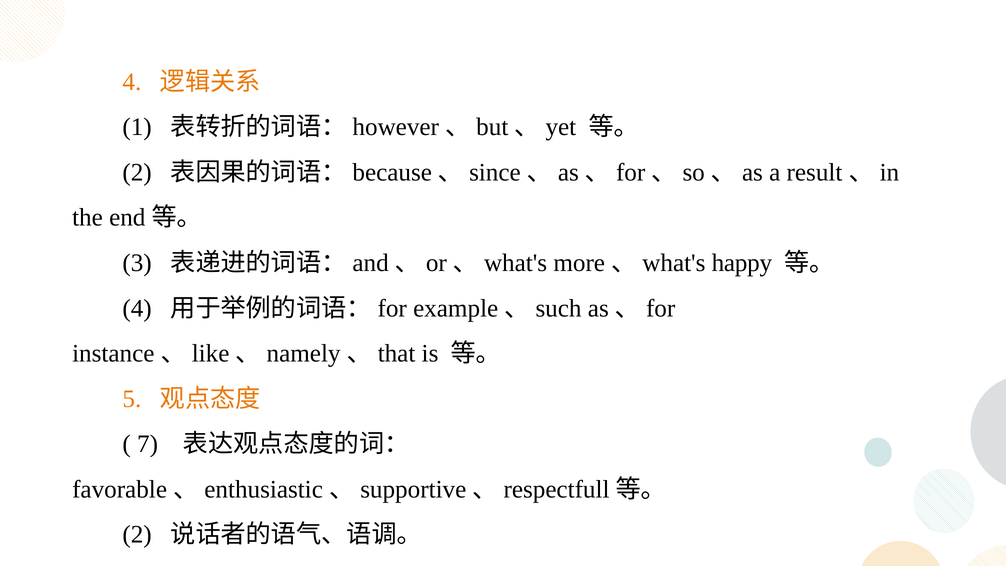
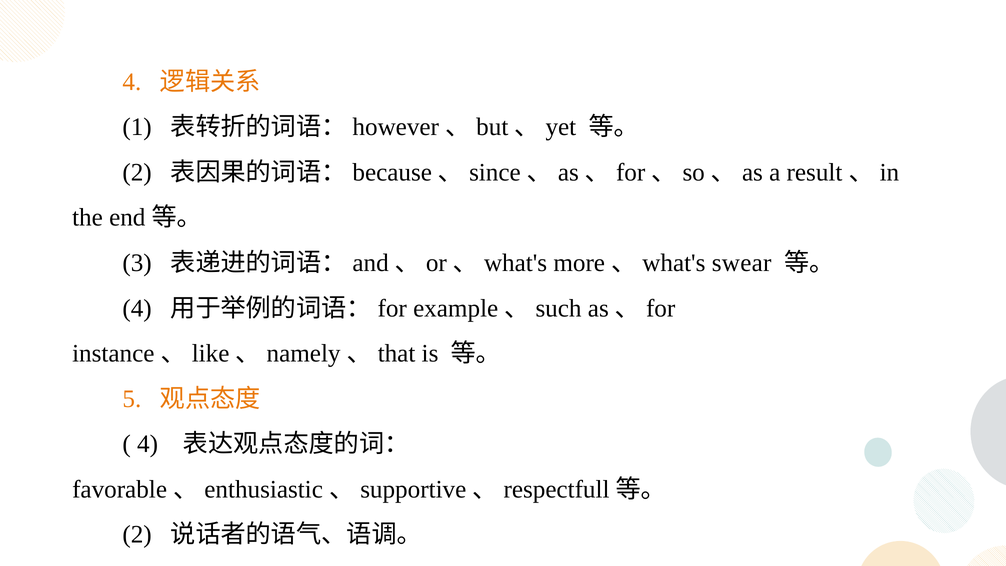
happy: happy -> swear (742, 263)
7: 7 -> 4 (148, 444)
